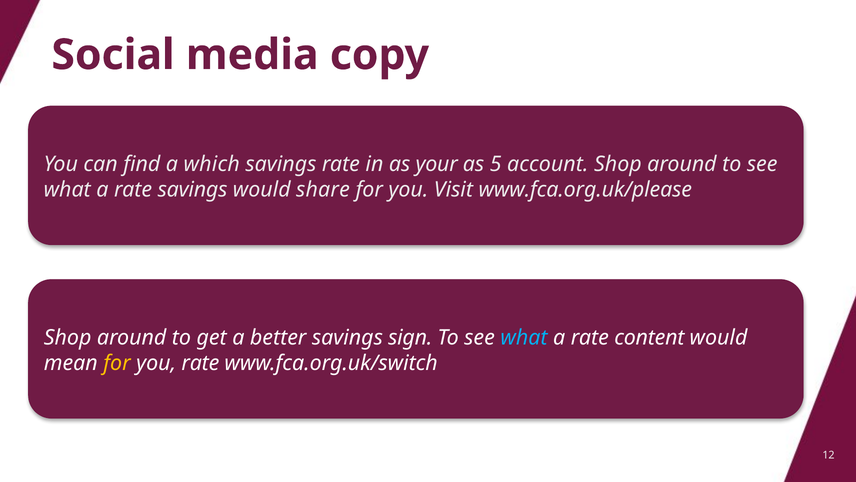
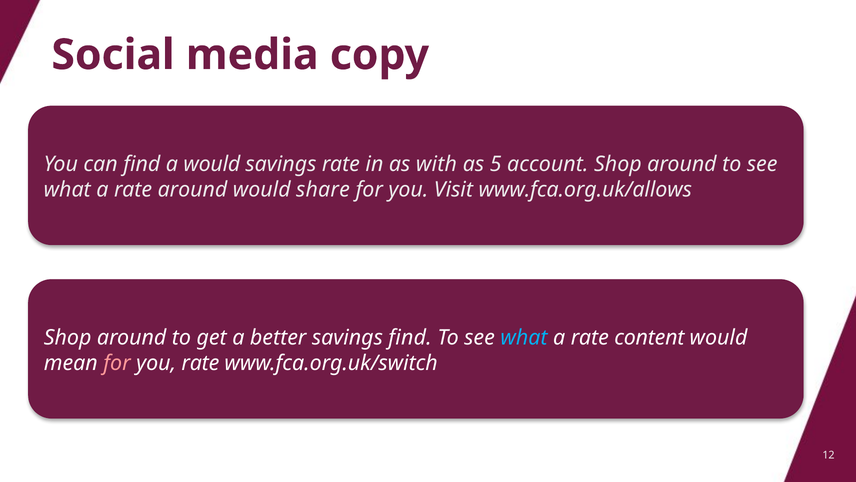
a which: which -> would (212, 164)
your: your -> with (436, 164)
rate savings: savings -> around (192, 190)
www.fca.org.uk/please: www.fca.org.uk/please -> www.fca.org.uk/allows (585, 190)
savings sign: sign -> find (410, 337)
for colour: yellow -> pink (117, 363)
